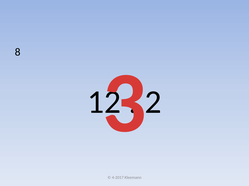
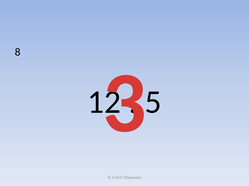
2: 2 -> 5 (153, 102)
